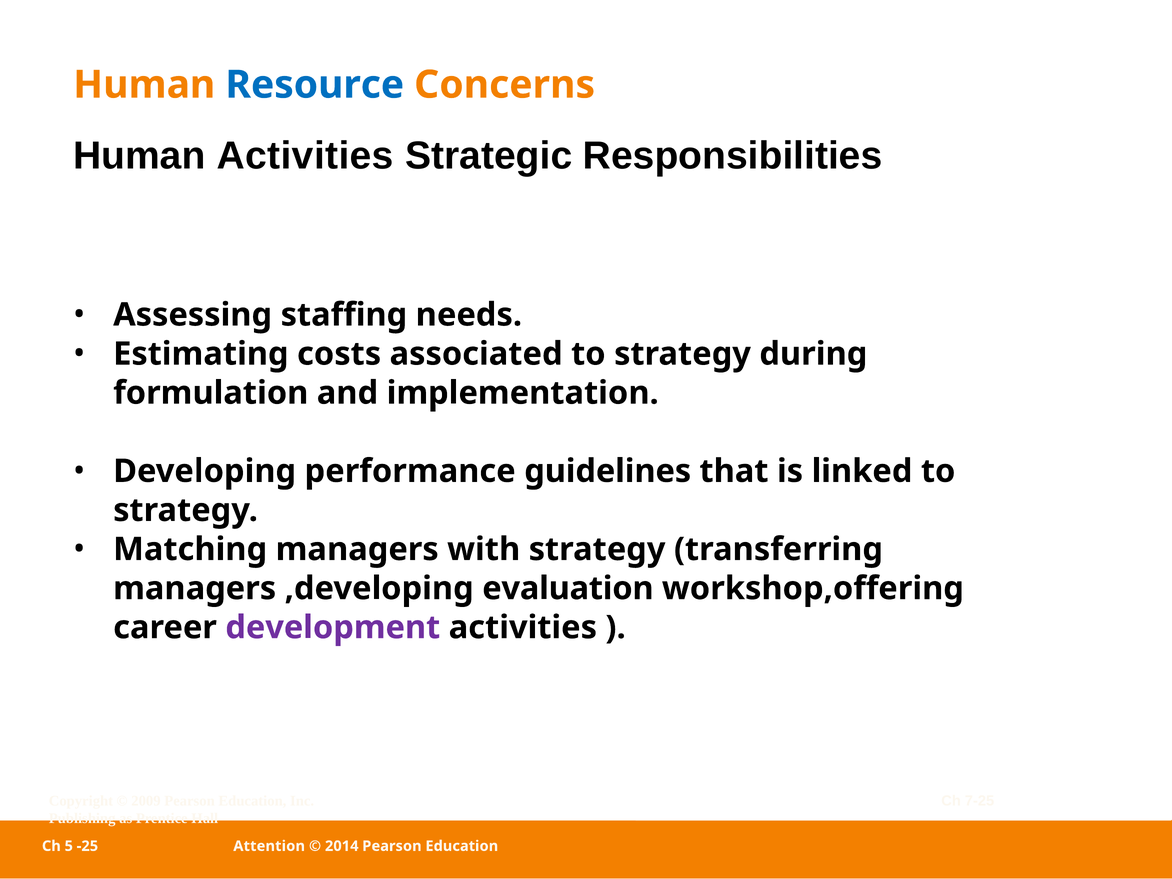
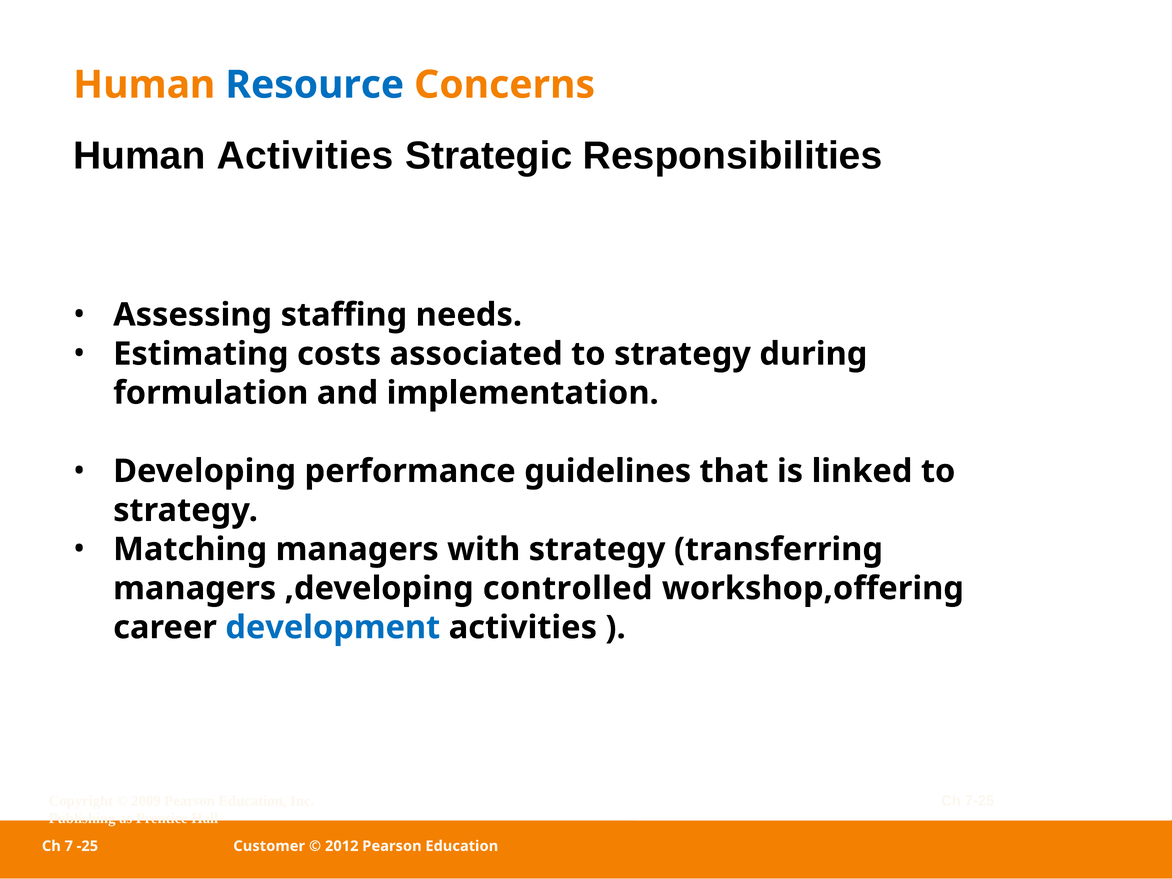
evaluation: evaluation -> controlled (568, 588)
development colour: purple -> blue (333, 627)
5: 5 -> 7 (69, 846)
Attention: Attention -> Customer (269, 846)
2014: 2014 -> 2012 (342, 846)
